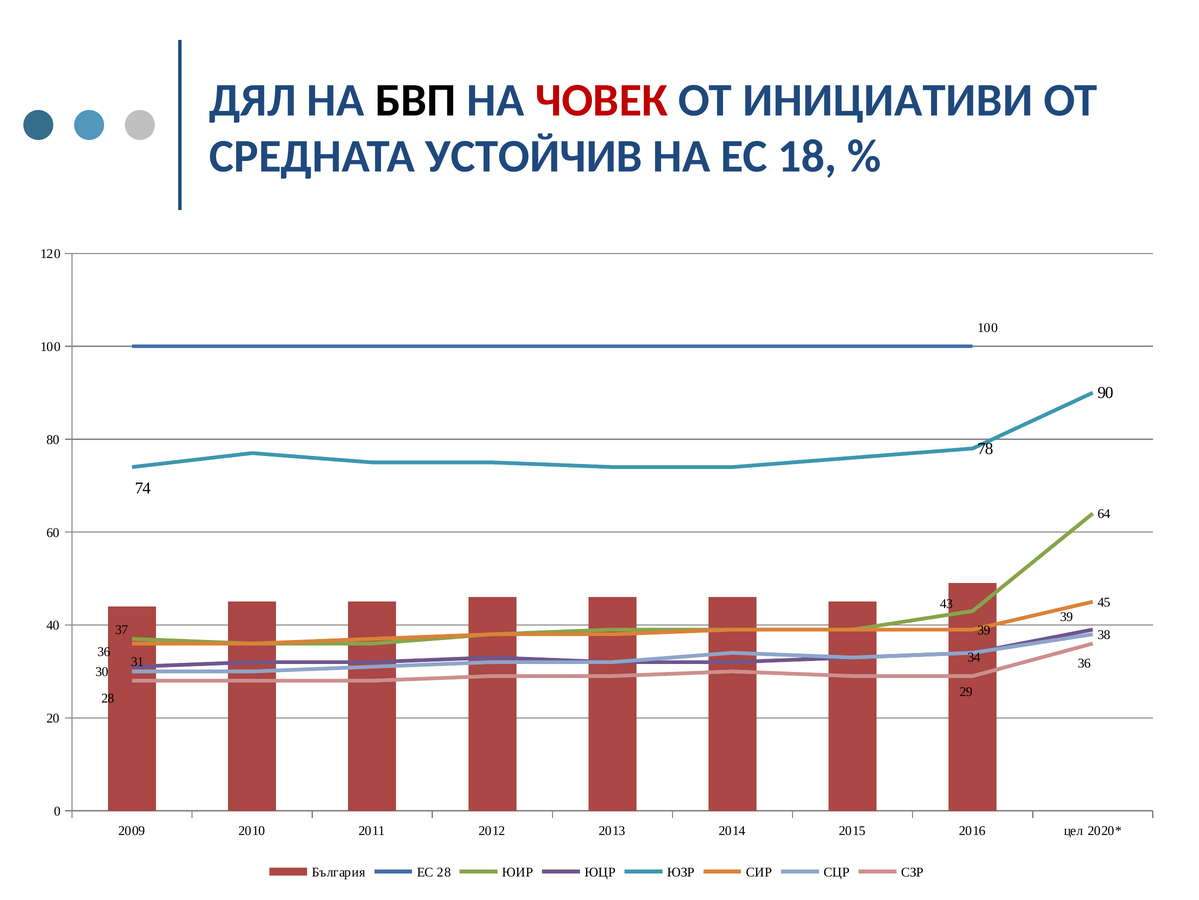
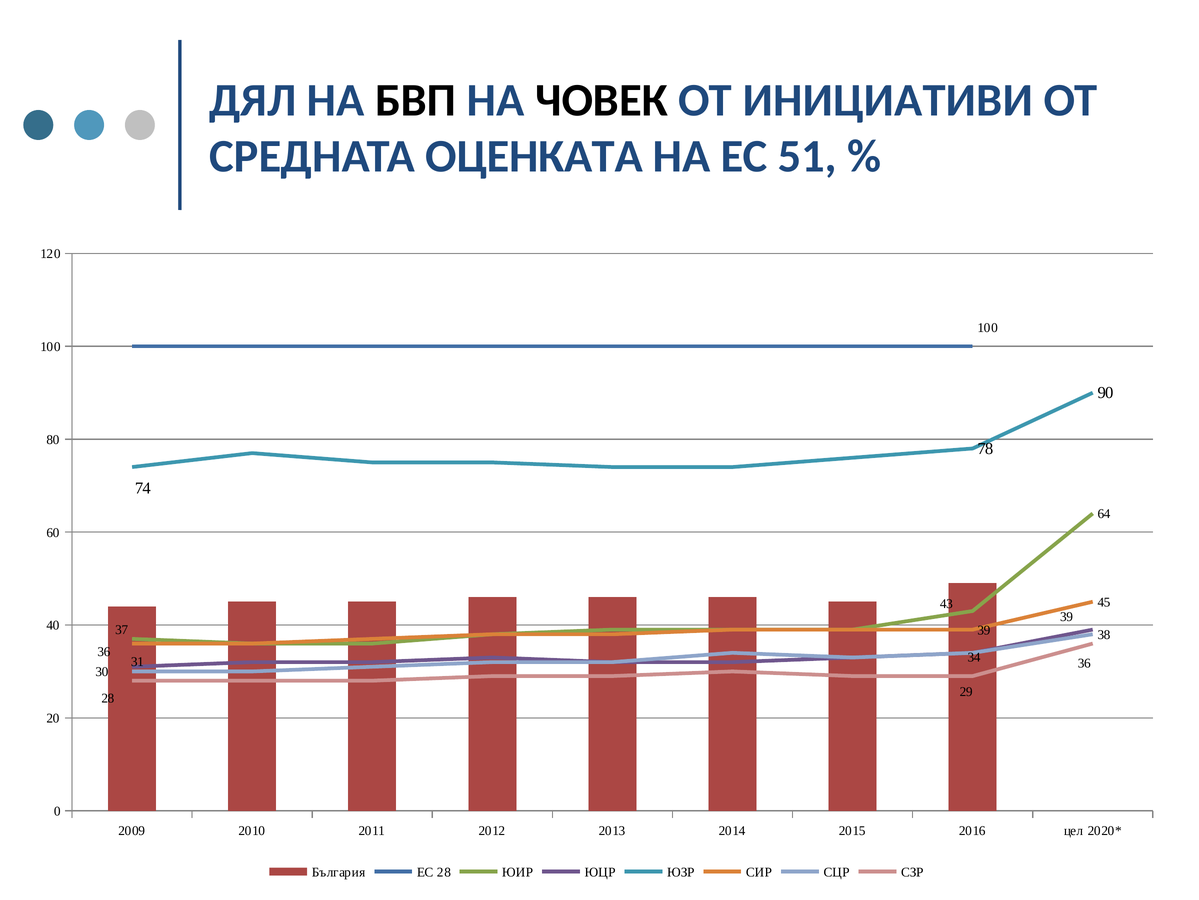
ЧОВЕК colour: red -> black (601, 100)
УСТОЙЧИВ: УСТОЙЧИВ -> ОЦЕНКАТА (534, 156)
18: 18 -> 51 (807, 156)
